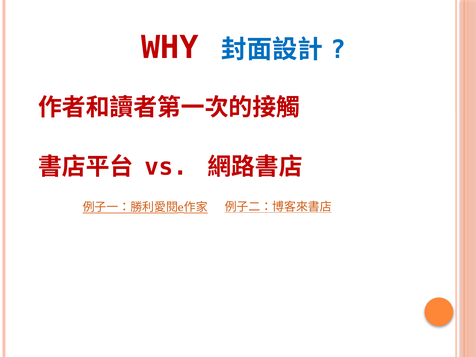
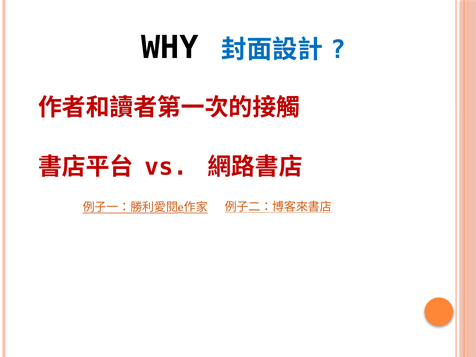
WHY colour: red -> black (170, 48)
